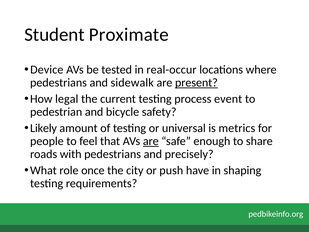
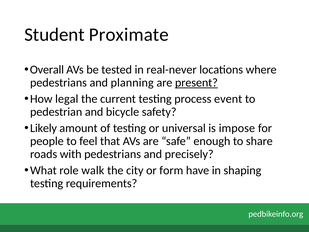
Device: Device -> Overall (47, 70)
real-occur: real-occur -> real-never (172, 70)
sidewalk: sidewalk -> planning (132, 83)
metrics: metrics -> impose (237, 128)
are underline: present -> none (151, 141)
once: once -> walk (93, 170)
push: push -> form (171, 170)
